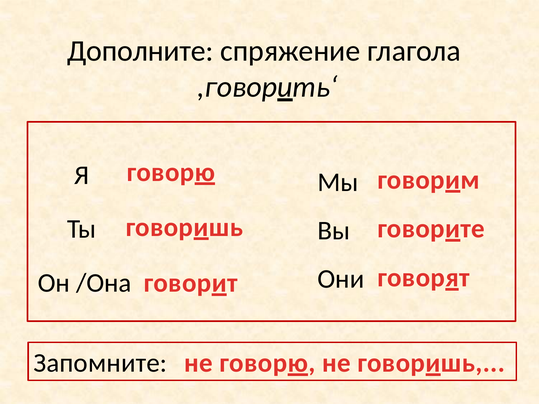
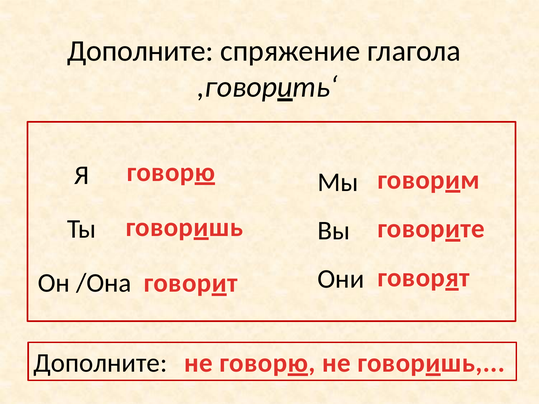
Запомните: Запомните -> Дополните (100, 363)
